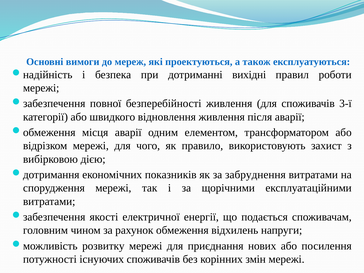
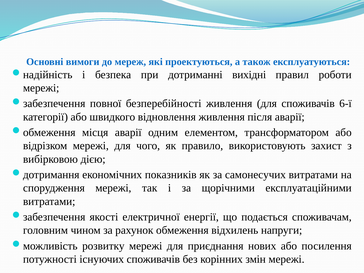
3-ї: 3-ї -> 6-ї (345, 104)
забруднення: забруднення -> самонесучих (255, 175)
